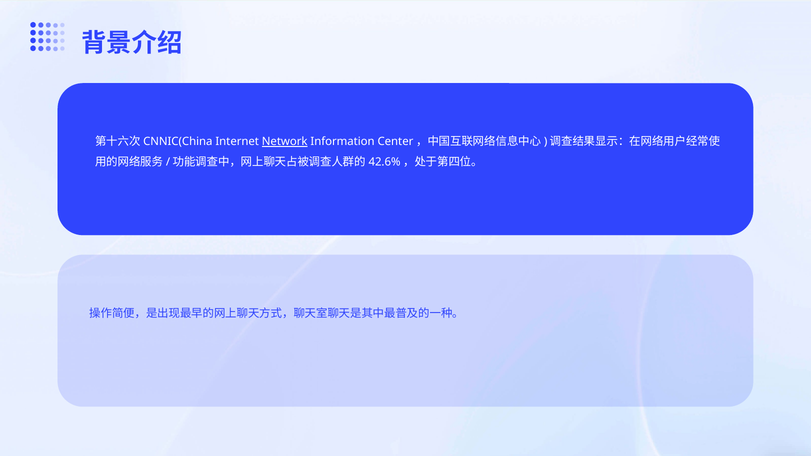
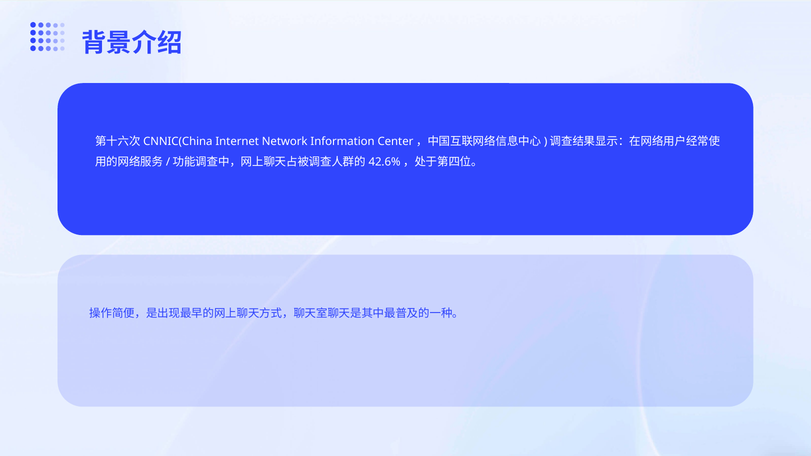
Network underline: present -> none (285, 142)
